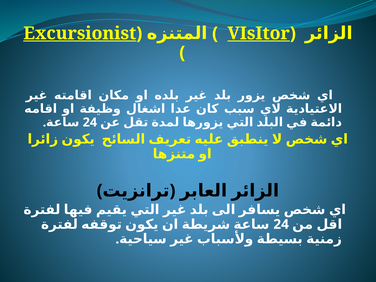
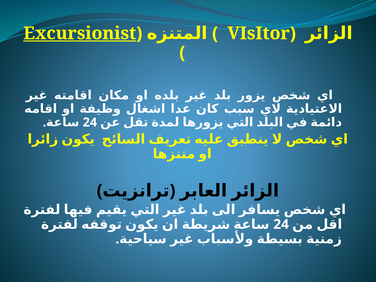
VIsItor underline: present -> none (259, 33)
